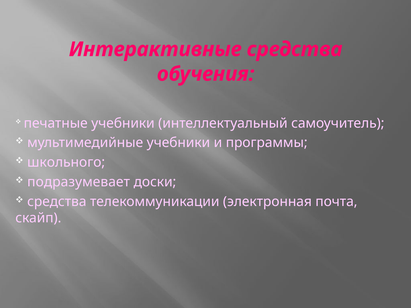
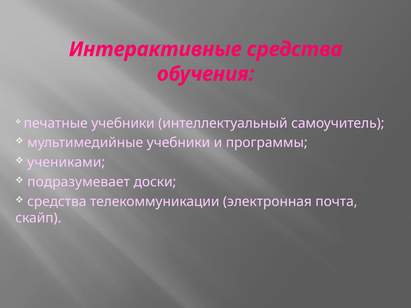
школьного: школьного -> учениками (66, 163)
